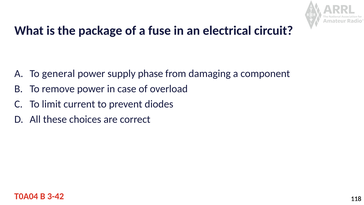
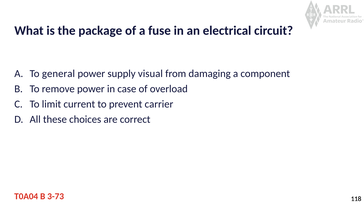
phase: phase -> visual (150, 74)
diodes: diodes -> carrier (159, 104)
3-42: 3-42 -> 3-73 (56, 196)
